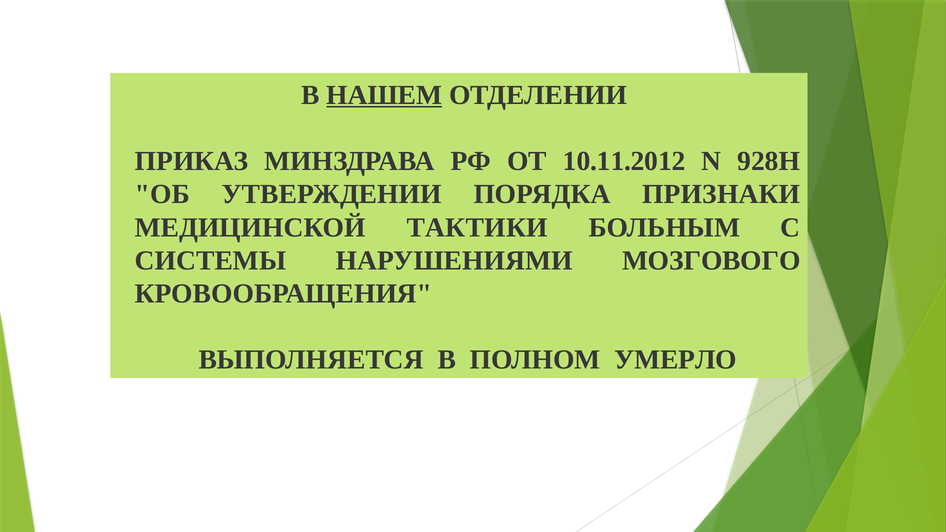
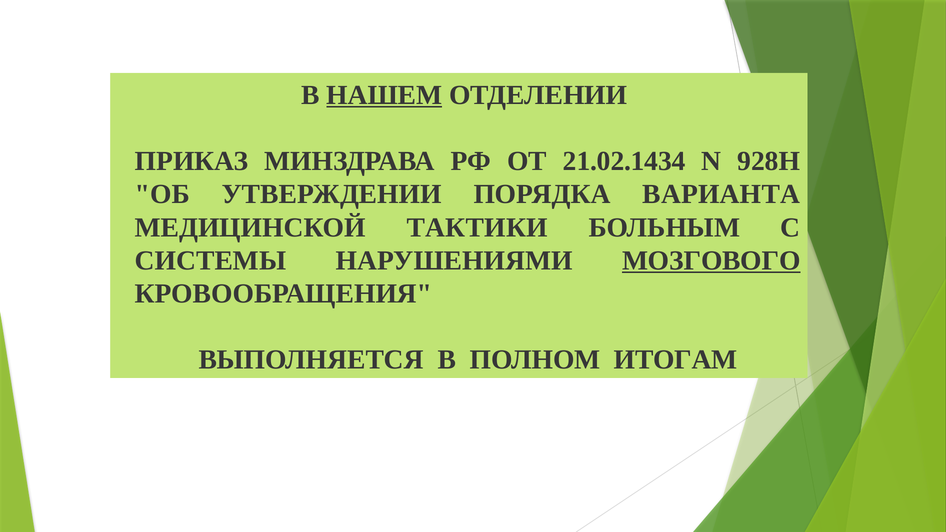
10.11.2012: 10.11.2012 -> 21.02.1434 (624, 161)
ПРИЗНАКИ: ПРИЗНАКИ -> ВАРИАНТА (721, 194)
МОЗГОВОГО underline: none -> present (711, 261)
УМЕРЛО: УМЕРЛО -> ИТОГАМ (676, 360)
